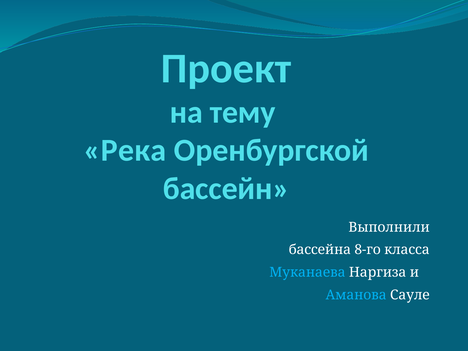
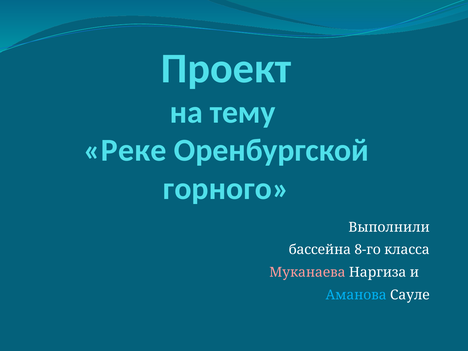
Река: Река -> Реке (125, 150)
бассейн: бассейн -> горного (226, 189)
Муканаева colour: light blue -> pink (307, 272)
